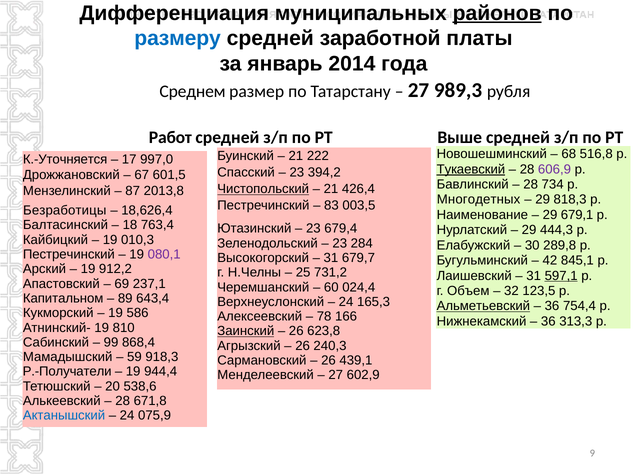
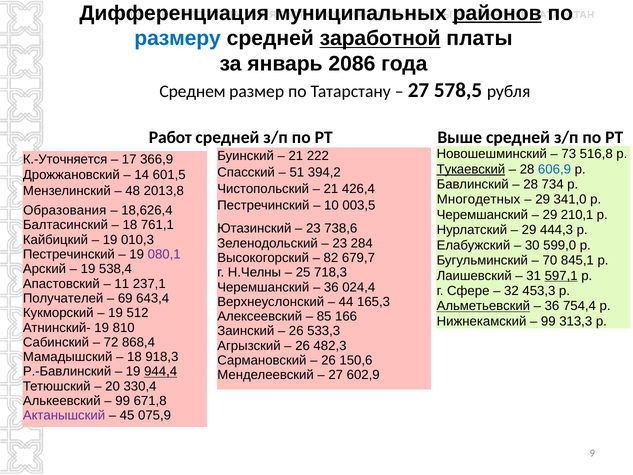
заработной underline: none -> present (380, 38)
2014: 2014 -> 2086 (352, 64)
989,3: 989,3 -> 578,5 (458, 90)
68: 68 -> 73 (569, 154)
997,0: 997,0 -> 366,9 (157, 159)
606,9 colour: purple -> blue (555, 169)
23: 23 -> 51 (297, 172)
67: 67 -> 14 (142, 175)
Чистопольский underline: present -> none (263, 189)
87: 87 -> 48 (133, 191)
818,3: 818,3 -> 341,0 (570, 200)
83: 83 -> 10 (331, 205)
Безработицы: Безработицы -> Образования (65, 210)
Наименование: Наименование -> Черемшанский (482, 215)
679,1: 679,1 -> 210,1 (577, 215)
763,4: 763,4 -> 761,1 (157, 225)
679,4: 679,4 -> 738,6 (341, 228)
289,8: 289,8 -> 599,0 (560, 245)
31: 31 -> 82 (331, 258)
42: 42 -> 70 (550, 260)
912,2: 912,2 -> 538,4 (115, 269)
731,2: 731,2 -> 718,3 (331, 272)
69: 69 -> 11 (122, 284)
60: 60 -> 36 (331, 287)
Объем: Объем -> Сфере (468, 291)
123,5: 123,5 -> 453,3 (539, 291)
Капитальном: Капитальном -> Получателей (63, 298)
89: 89 -> 69 (125, 298)
24: 24 -> 44 (346, 302)
586: 586 -> 512 (138, 313)
78: 78 -> 85 (324, 316)
36: 36 -> 99 (548, 321)
Заинский underline: present -> none (246, 331)
623,8: 623,8 -> 533,3 (324, 331)
99: 99 -> 72 (111, 342)
240,3: 240,3 -> 482,3 (330, 346)
59: 59 -> 18 (134, 357)
439,1: 439,1 -> 150,6 (356, 360)
Р.-Получатели: Р.-Получатели -> Р.-Бавлинский (67, 371)
944,4 underline: none -> present (161, 371)
538,6: 538,6 -> 330,4 (140, 386)
28: 28 -> 99 (123, 401)
Актанышский colour: blue -> purple (64, 415)
24: 24 -> 45 (127, 415)
